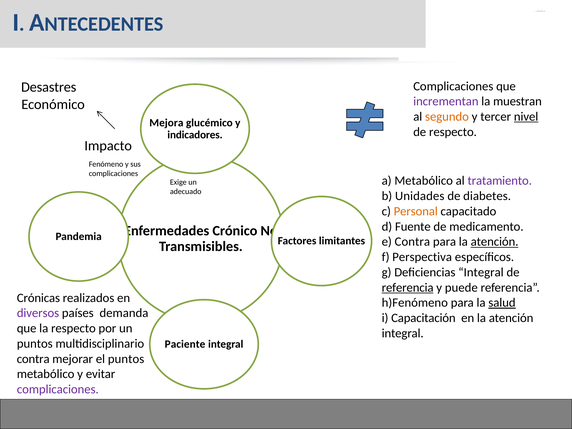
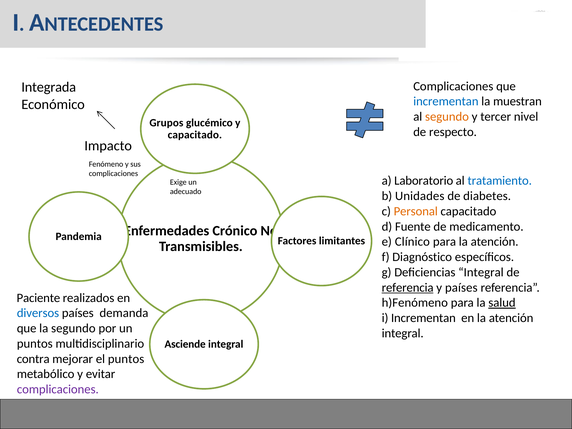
Desastres: Desastres -> Integrada (49, 87)
incrementan colour: purple -> blue (446, 101)
nivel underline: present -> none (526, 117)
Mejora: Mejora -> Grupos (166, 123)
indicadores: indicadores -> capacitado (195, 135)
a Metabólico: Metabólico -> Laboratorio (424, 181)
tratamiento colour: purple -> blue (500, 181)
e Contra: Contra -> Clínico (412, 242)
atención underline: present -> none (495, 242)
Perspectiva: Perspectiva -> Diagnóstico (422, 257)
y puede: puede -> países (461, 288)
Crónicas: Crónicas -> Paciente (38, 298)
diversos colour: purple -> blue (38, 313)
i Capacitación: Capacitación -> Incrementan (423, 318)
la respecto: respecto -> segundo (73, 328)
Paciente: Paciente -> Asciende (185, 344)
